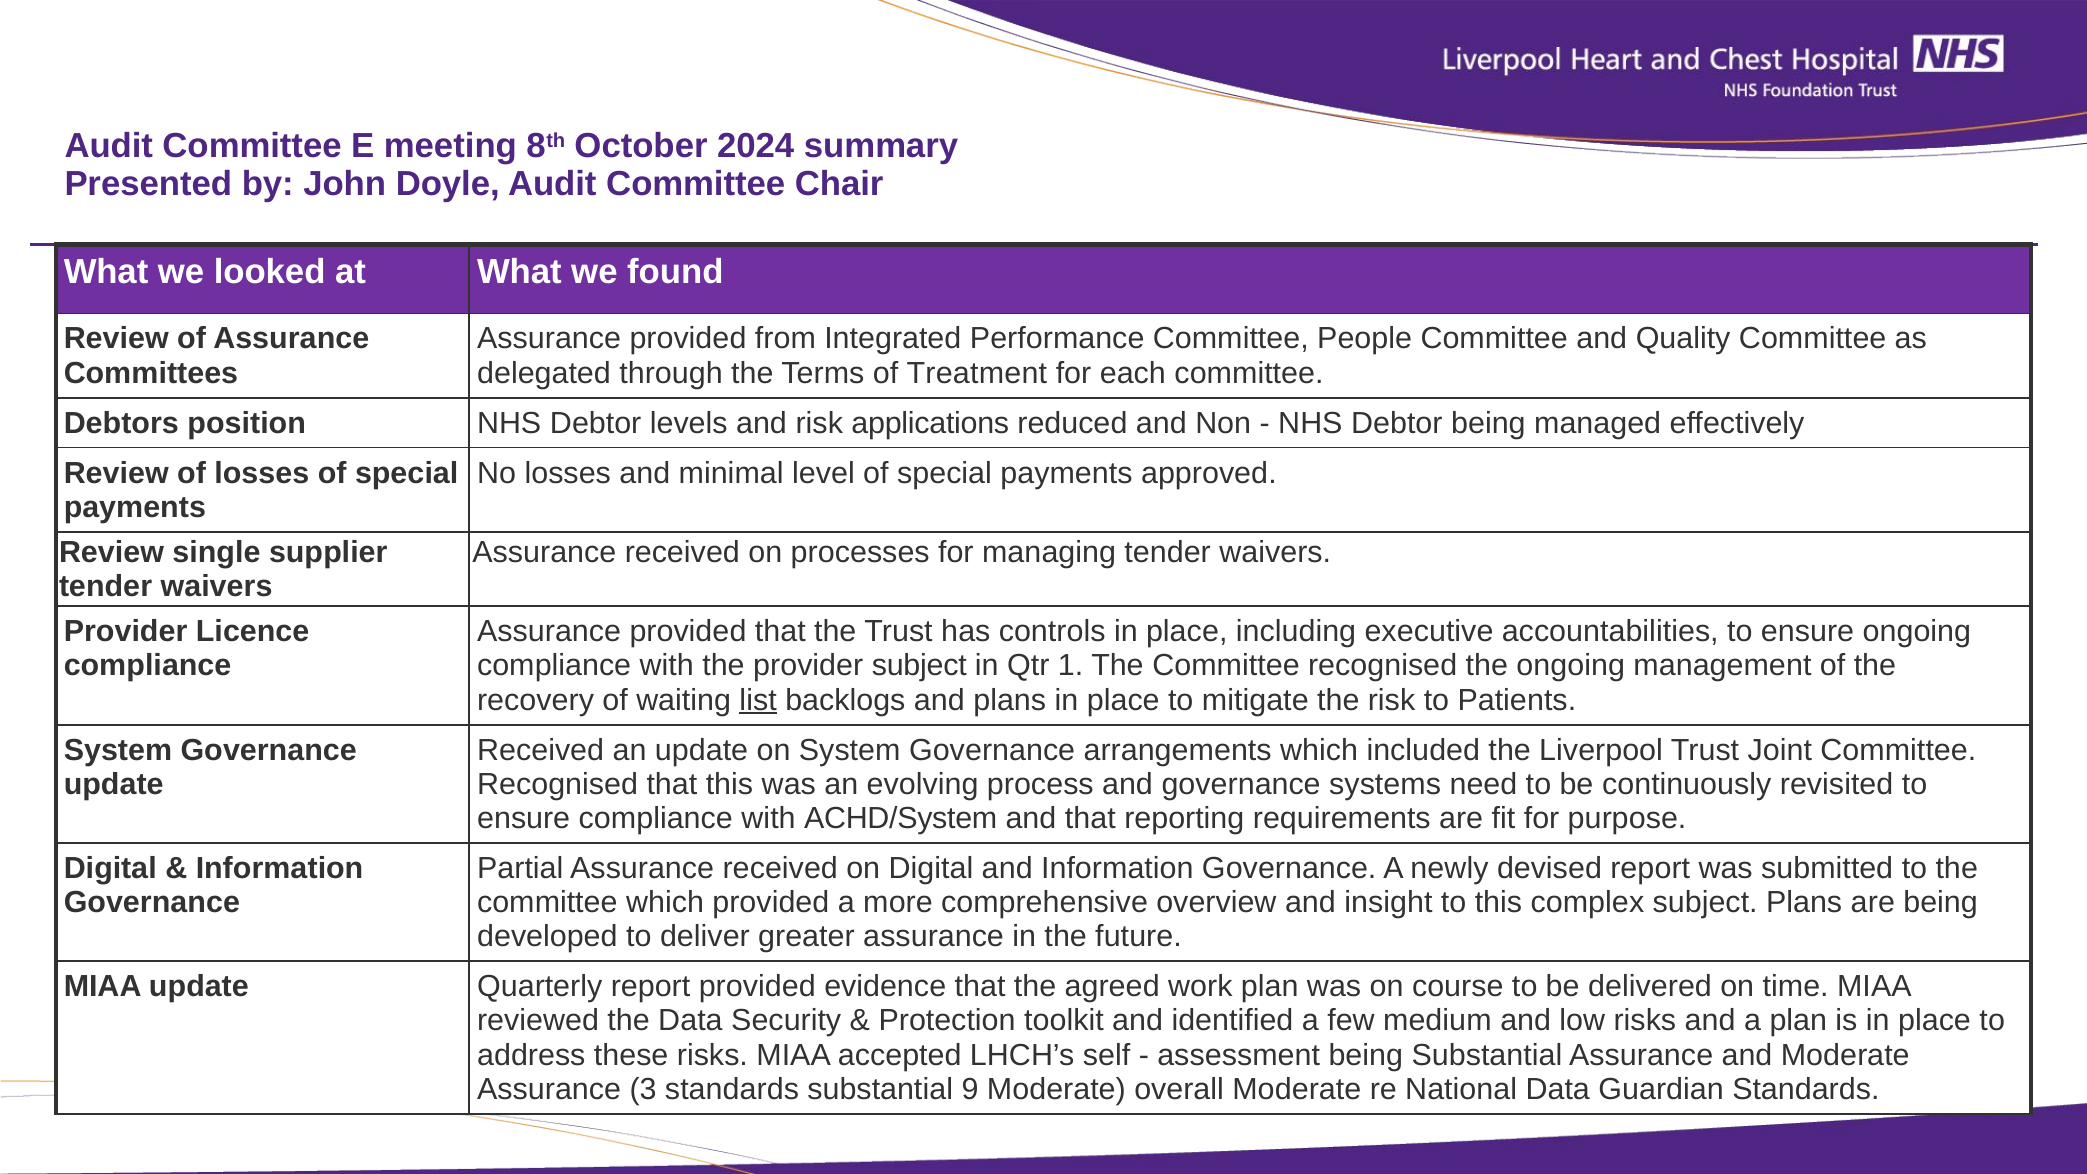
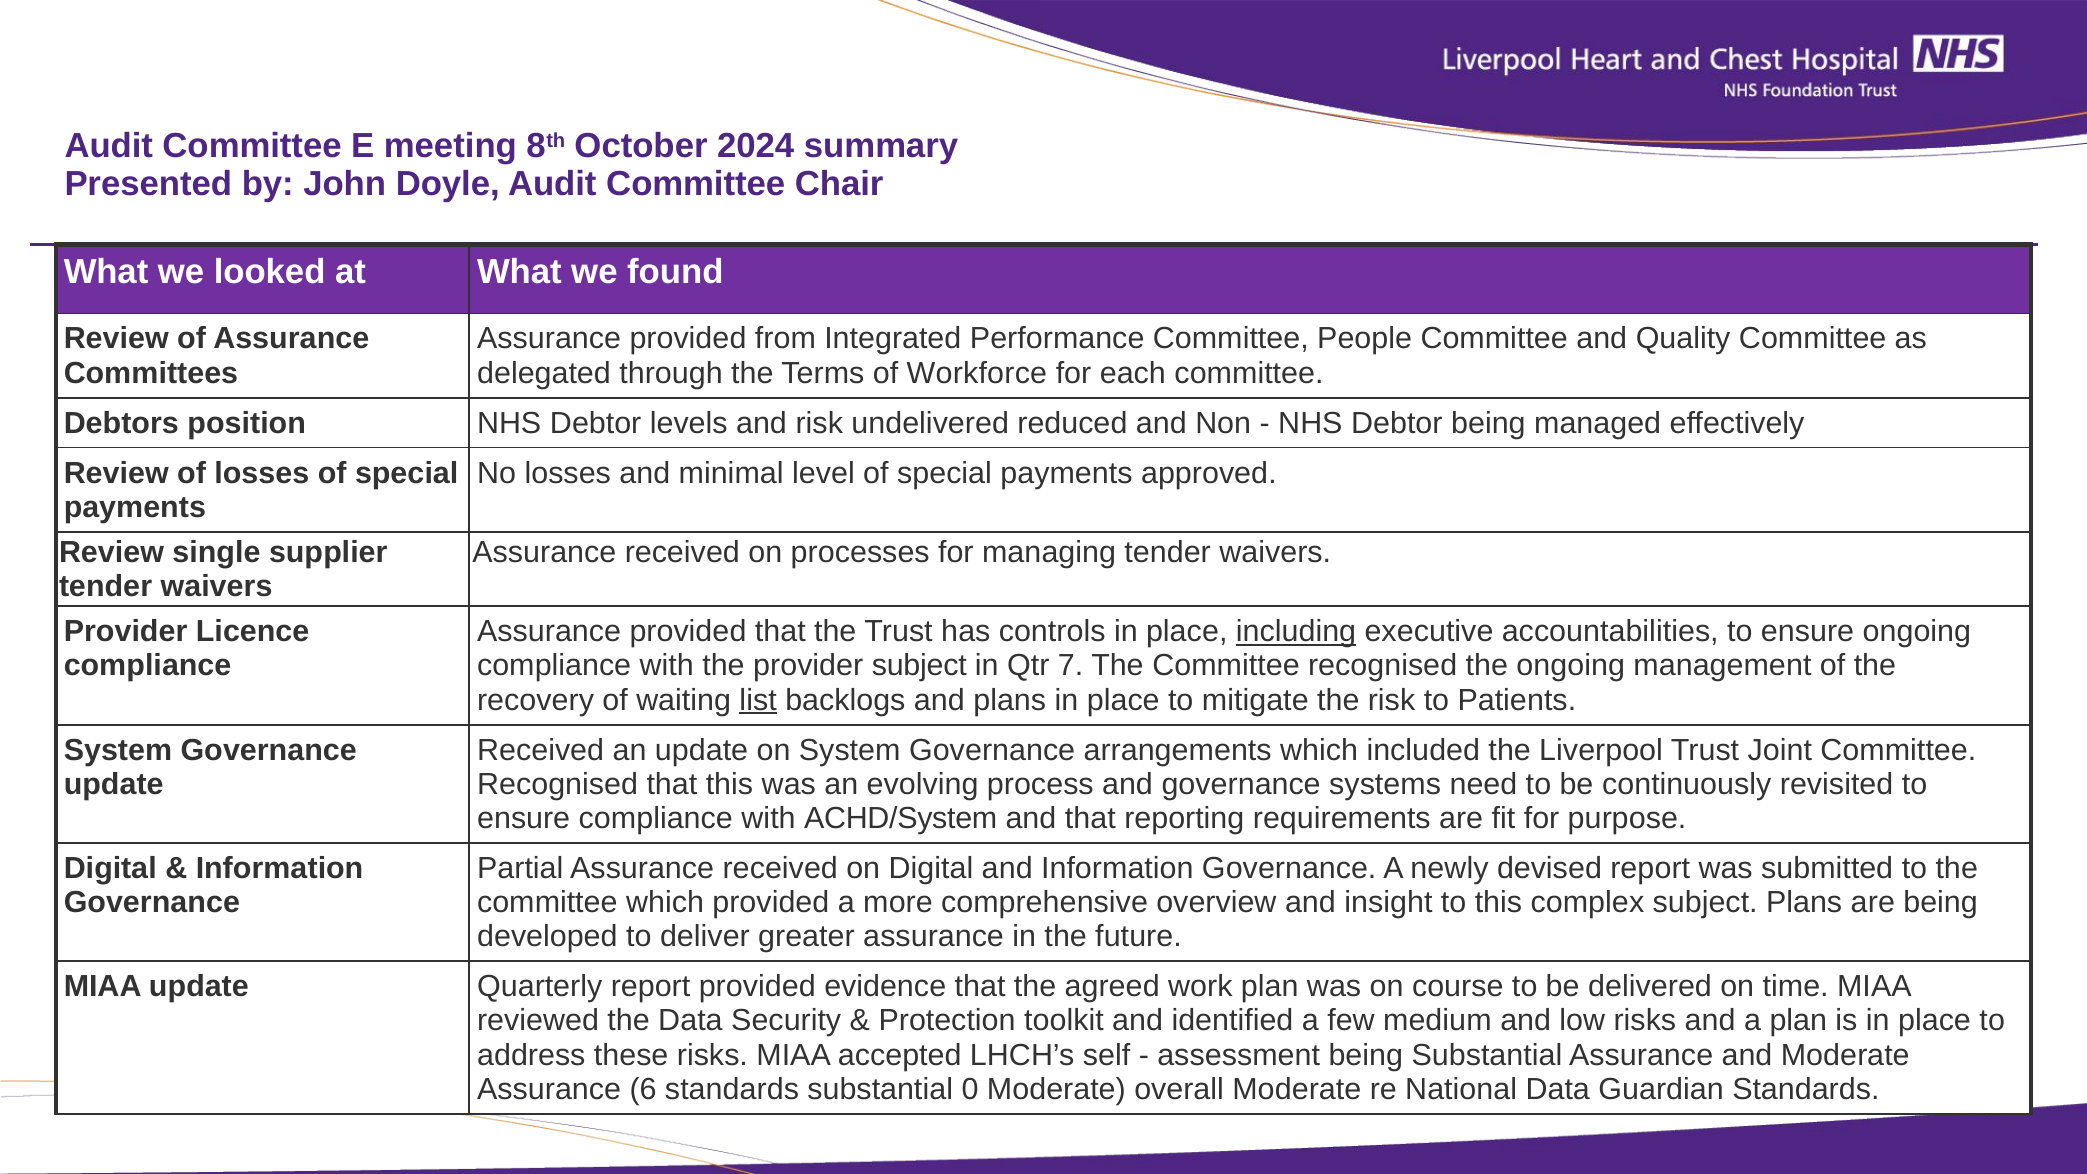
Treatment: Treatment -> Workforce (977, 373)
applications: applications -> undelivered (930, 423)
including underline: none -> present (1296, 632)
1: 1 -> 7 (1071, 666)
3: 3 -> 6 (643, 1089)
9: 9 -> 0 (970, 1089)
